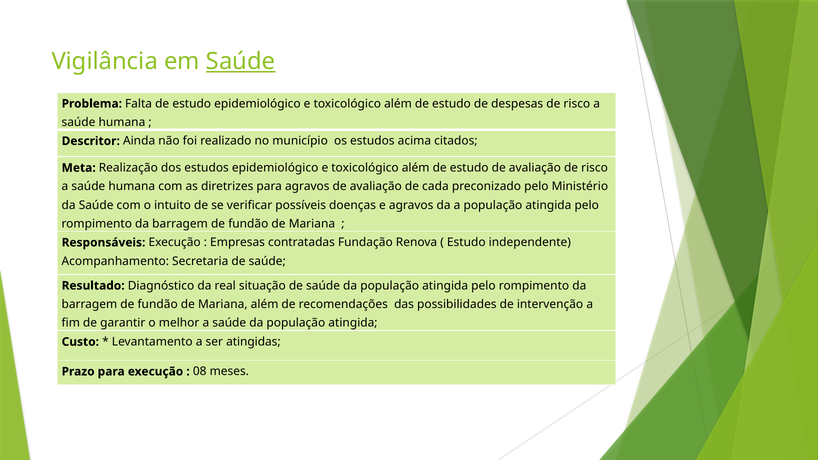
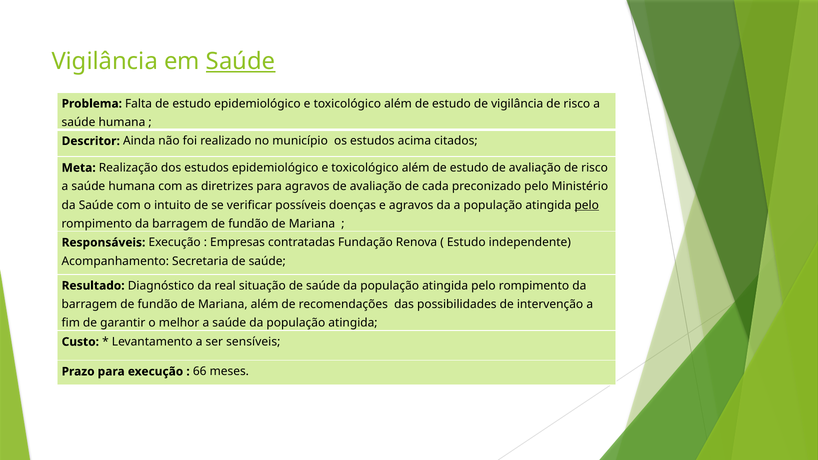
de despesas: despesas -> vigilância (517, 104)
pelo underline: none -> present (587, 205)
atingidas: atingidas -> sensíveis (253, 342)
08: 08 -> 66 (200, 372)
